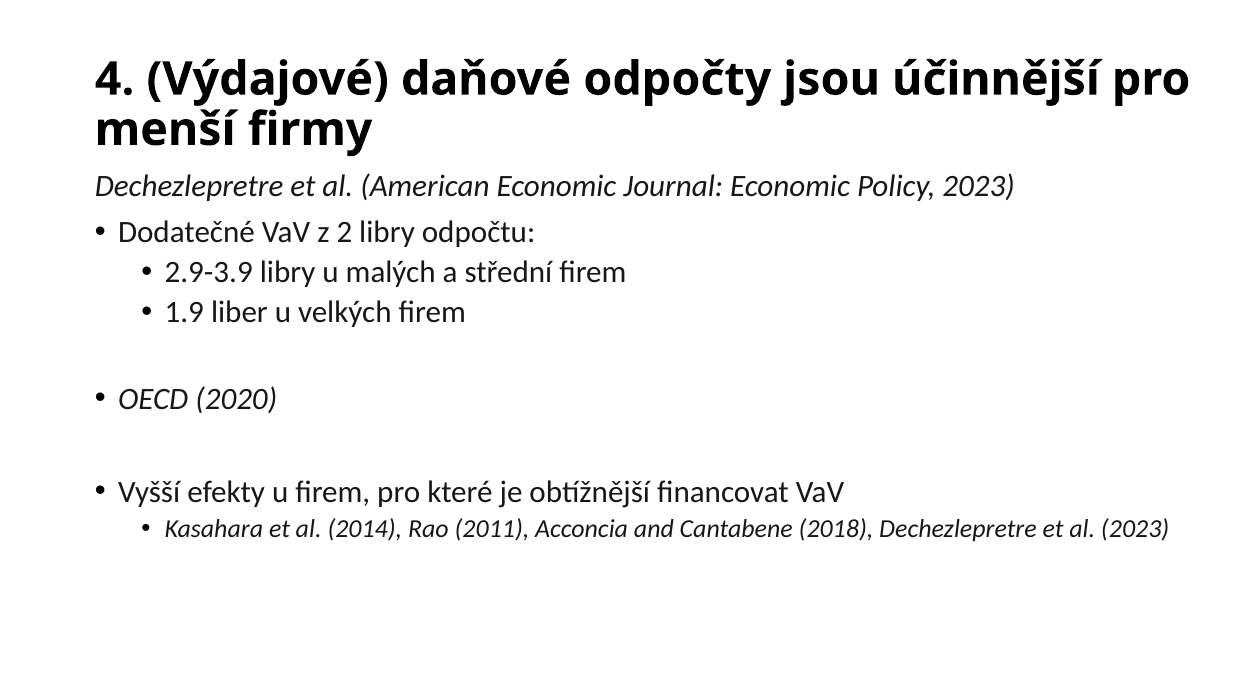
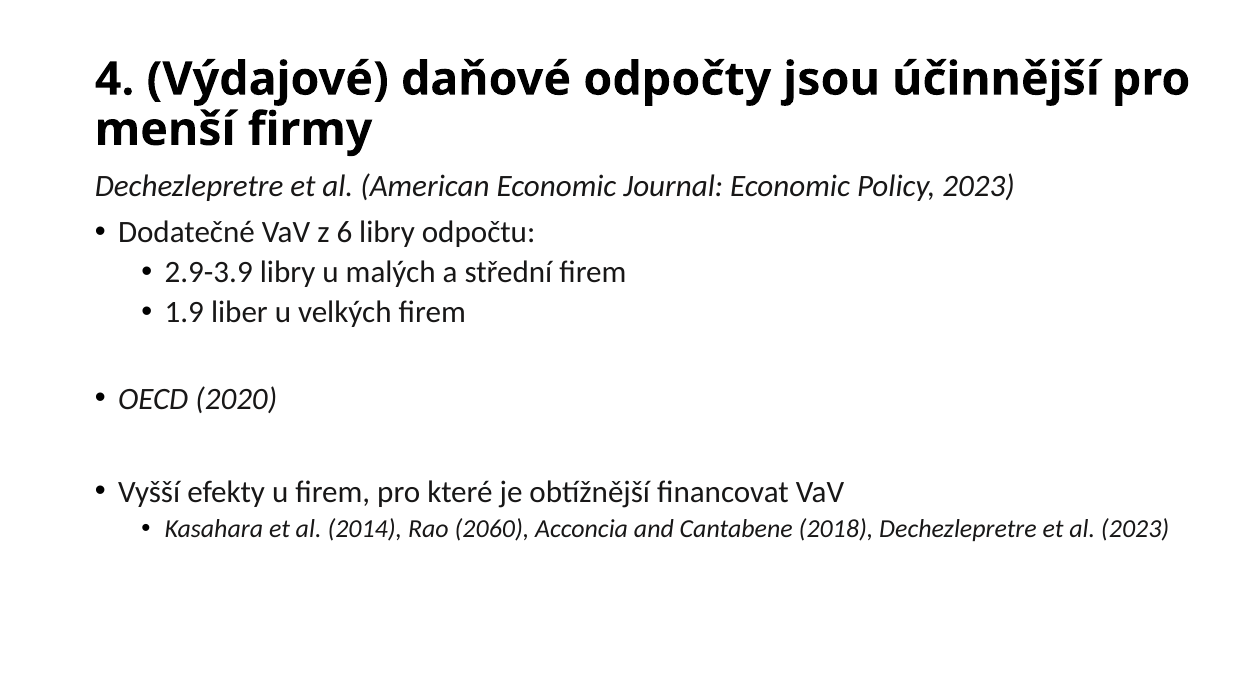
2: 2 -> 6 (344, 232)
2011: 2011 -> 2060 (492, 529)
